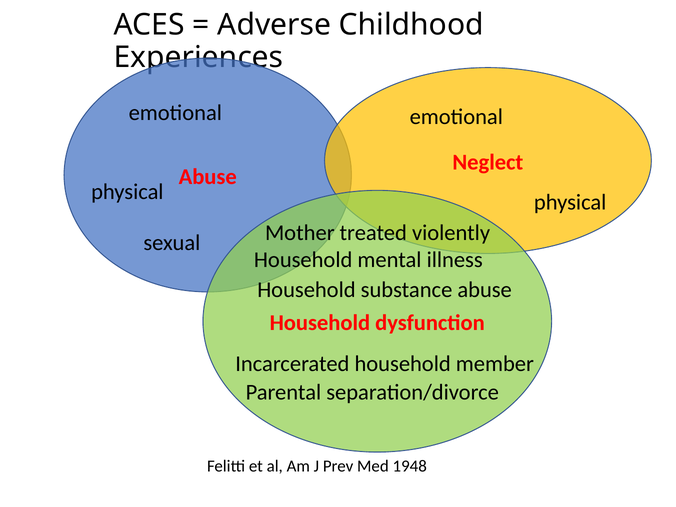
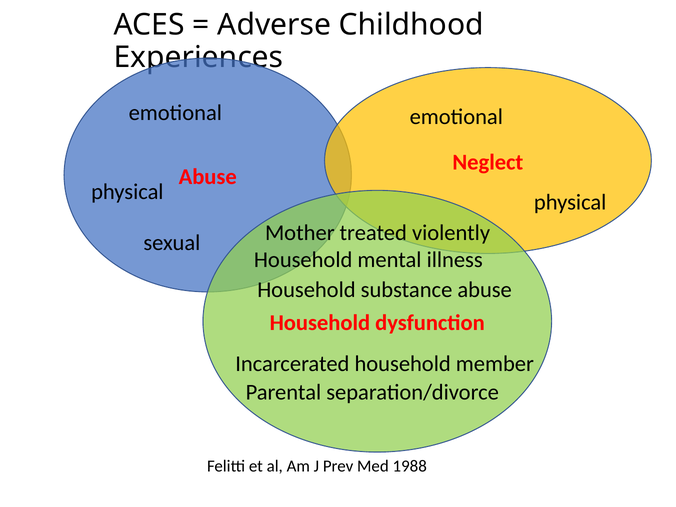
1948: 1948 -> 1988 (410, 466)
